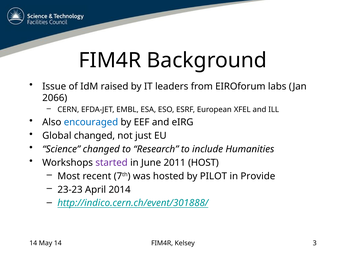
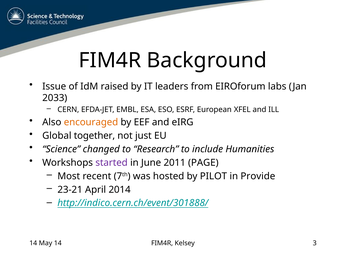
2066: 2066 -> 2033 (55, 98)
encouraged colour: blue -> orange (91, 122)
Global changed: changed -> together (94, 135)
HOST: HOST -> PAGE (203, 162)
23-23: 23-23 -> 23-21 (70, 189)
